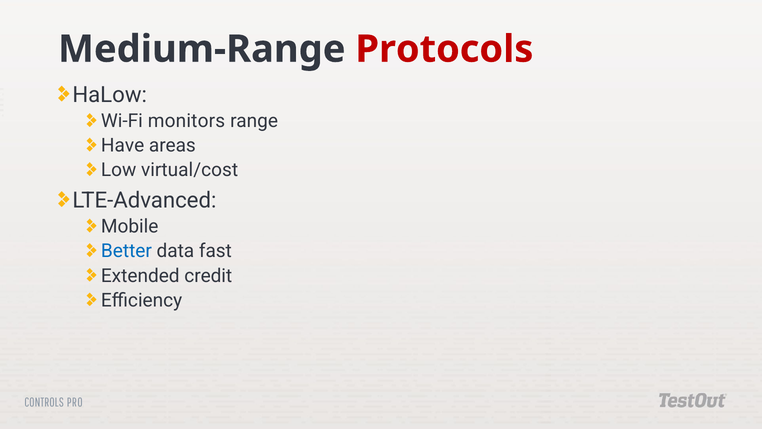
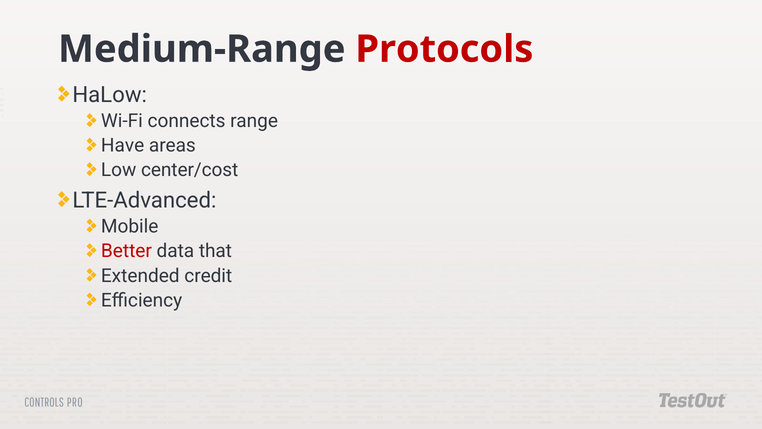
monitors: monitors -> connects (187, 121)
virtual/cost: virtual/cost -> center/cost (190, 170)
Better colour: blue -> red (126, 251)
fast: fast -> that (215, 251)
